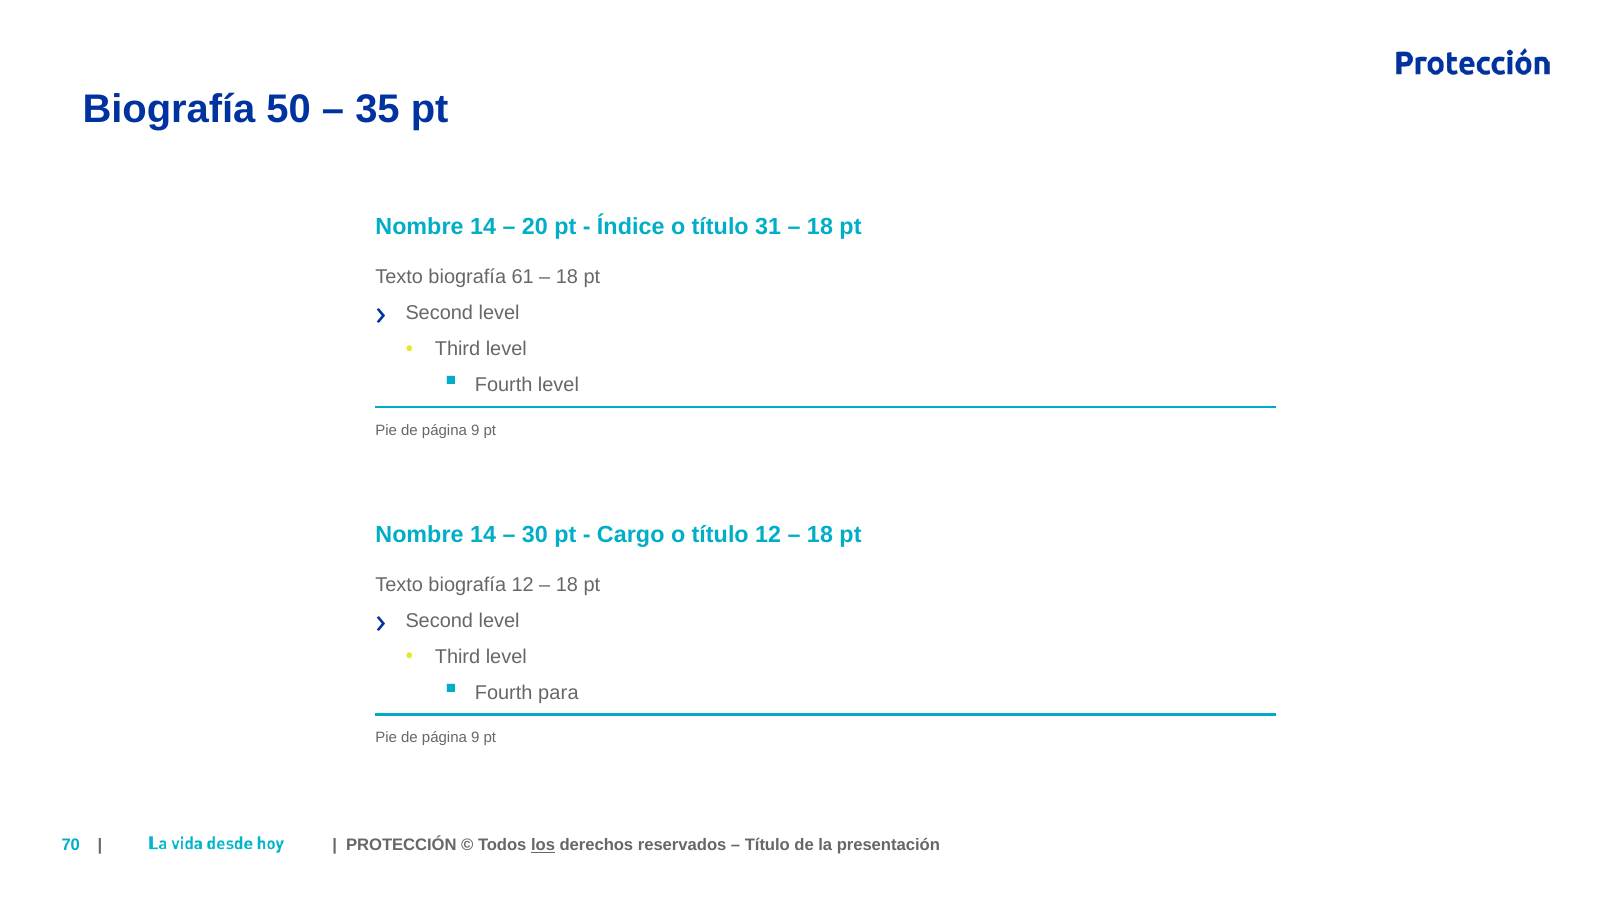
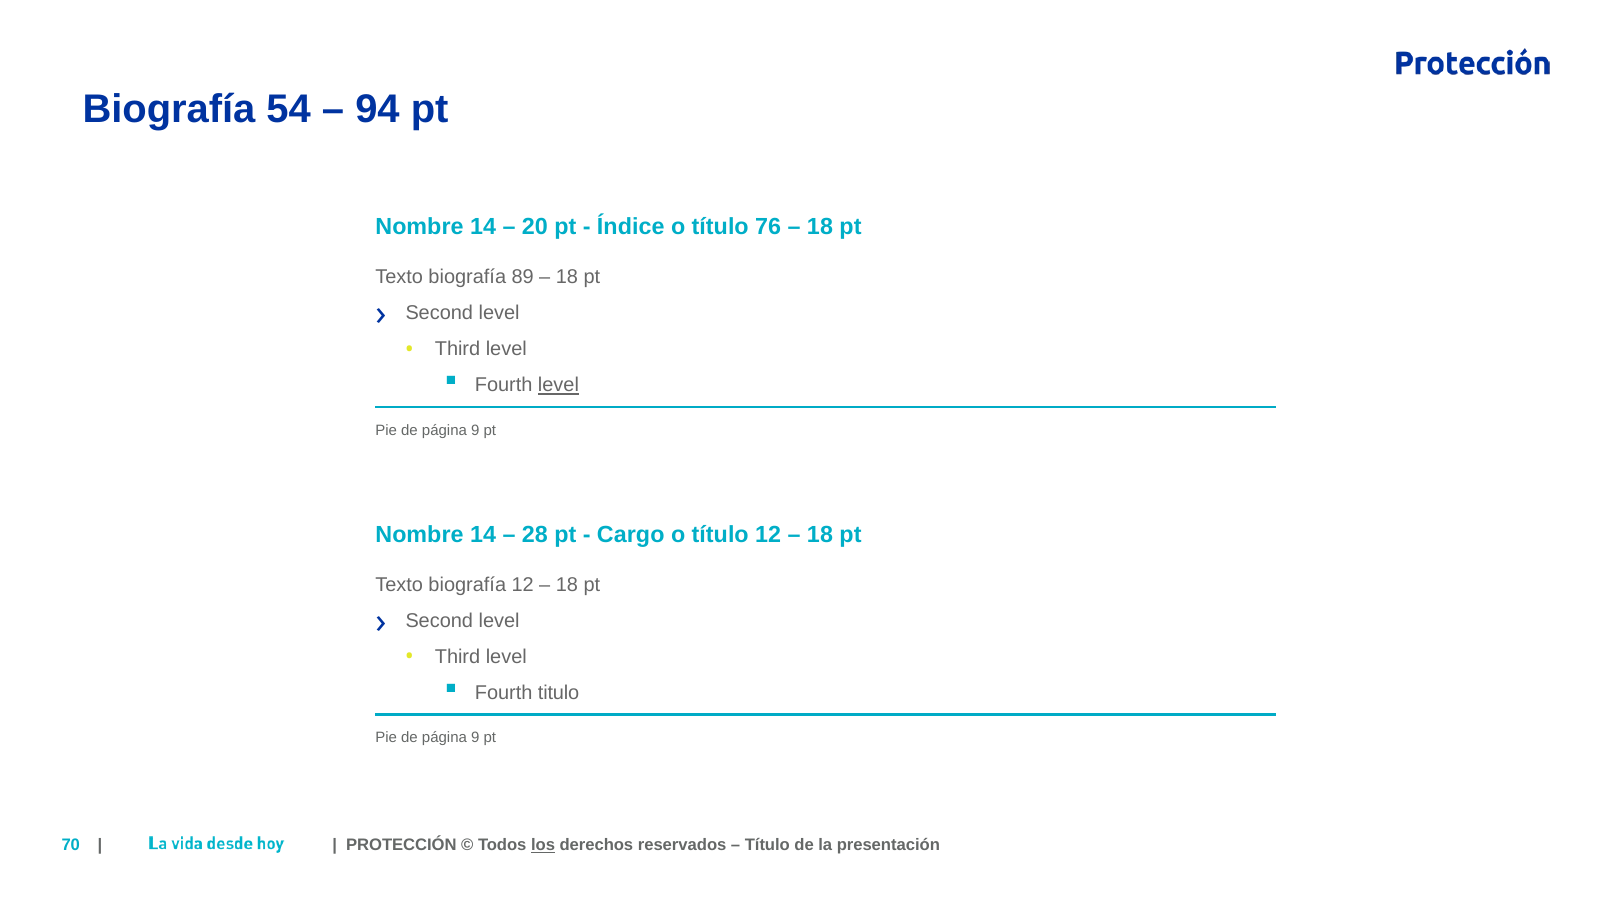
50: 50 -> 54 (289, 109)
35: 35 -> 94 (377, 109)
31: 31 -> 76 (768, 227)
61: 61 -> 89 (523, 277)
level underline: none -> present (558, 386)
30: 30 -> 28 (535, 535)
para: para -> titulo (559, 693)
